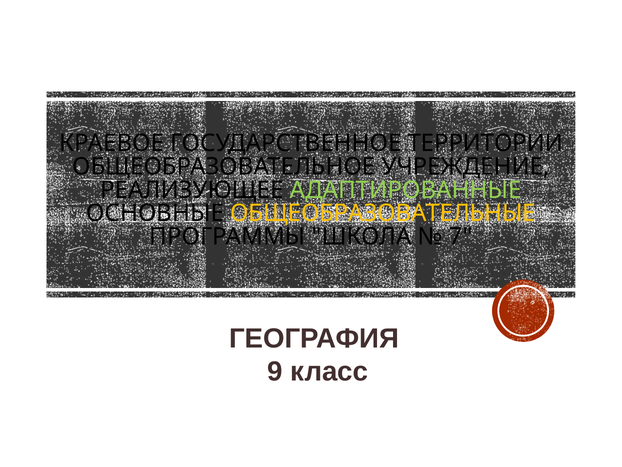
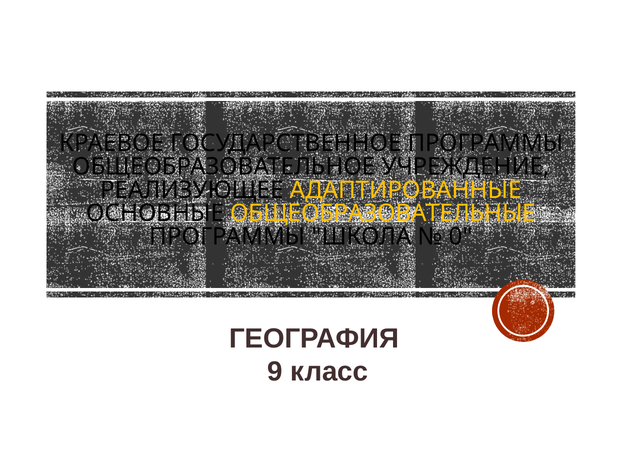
ГОСУДАРСТВЕННОЕ ТЕРРИТОРИИ: ТЕРРИТОРИИ -> ПРОГРАММЫ (485, 143)
АДАПТИРОВАННЫЕ colour: light green -> yellow (406, 190)
7: 7 -> 0 (461, 236)
